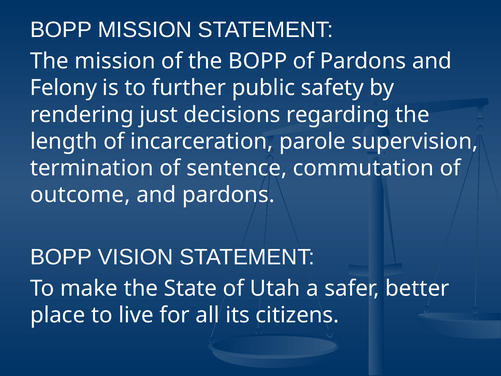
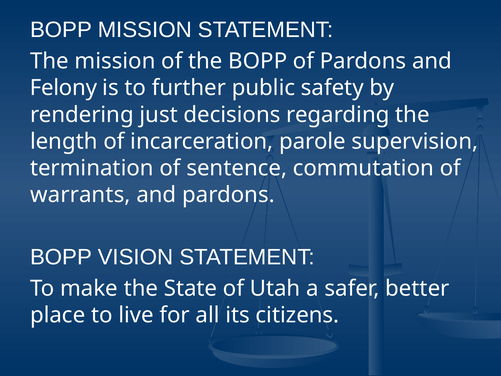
outcome: outcome -> warrants (80, 195)
